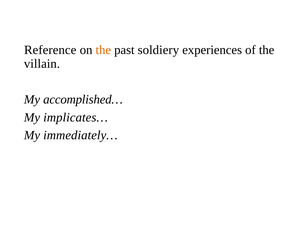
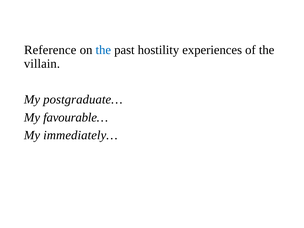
the colour: orange -> blue (103, 50)
soldiery: soldiery -> hostility (158, 50)
accomplished…: accomplished… -> postgraduate… (83, 99)
implicates…: implicates… -> favourable… (76, 117)
